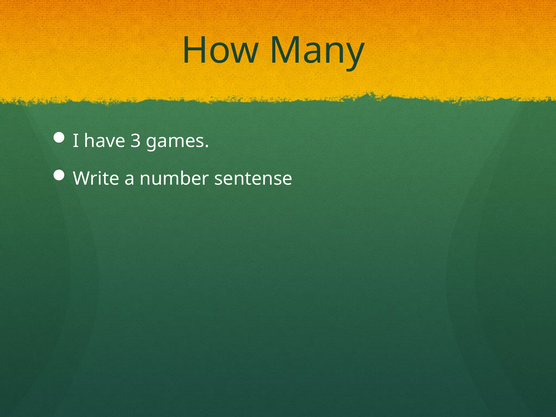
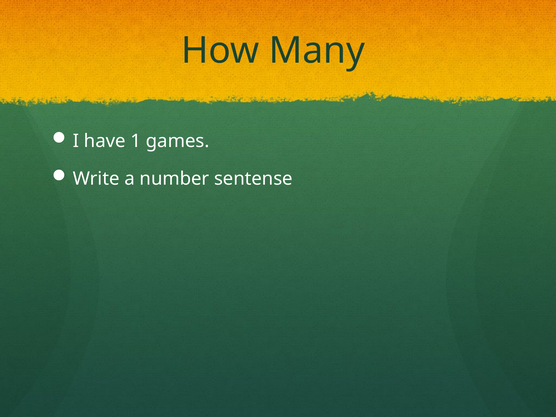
3: 3 -> 1 (136, 141)
